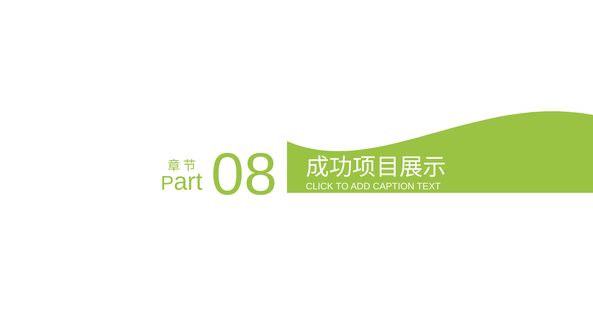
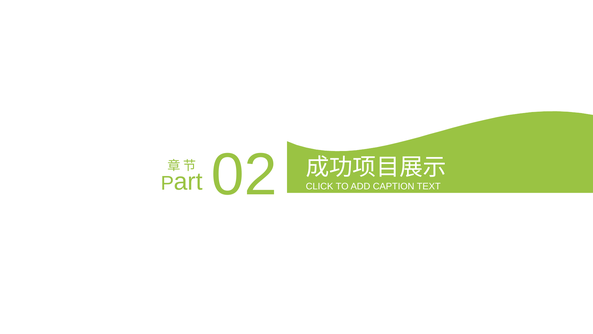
08: 08 -> 02 (244, 175)
